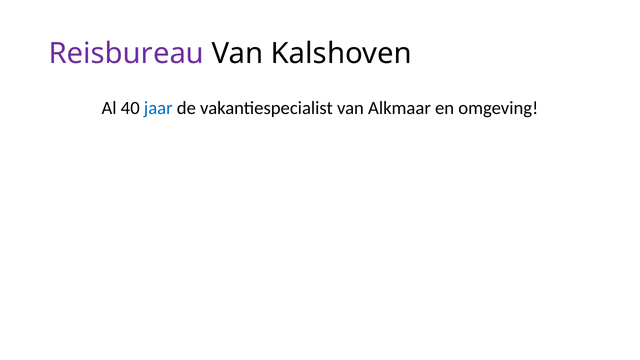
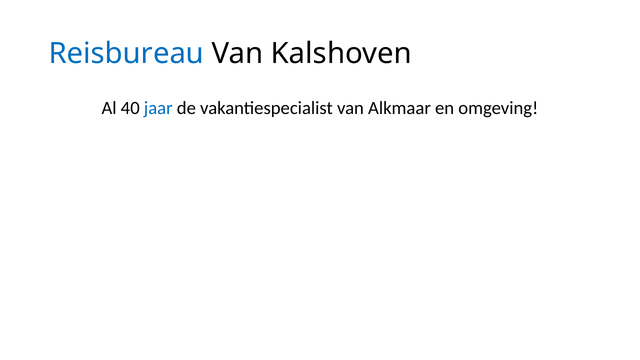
Reisbureau colour: purple -> blue (126, 54)
